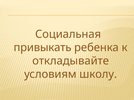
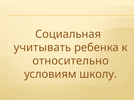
привыкать: привыкать -> учитывать (42, 48)
откладывайте: откладывайте -> относительно (71, 61)
